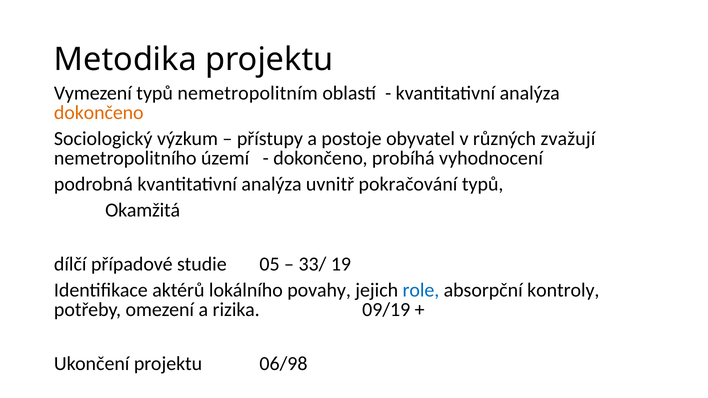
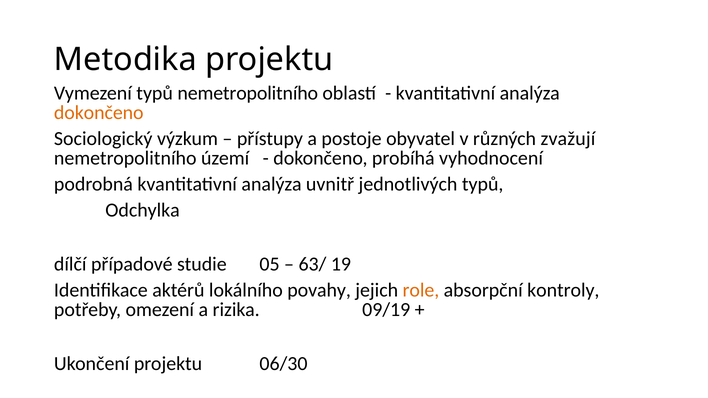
typů nemetropolitním: nemetropolitním -> nemetropolitního (248, 93)
pokračování: pokračování -> jednotlivých (408, 184)
Okamžitá: Okamžitá -> Odchylka (143, 210)
33/: 33/ -> 63/ (312, 264)
role colour: blue -> orange (421, 290)
06/98: 06/98 -> 06/30 (284, 364)
